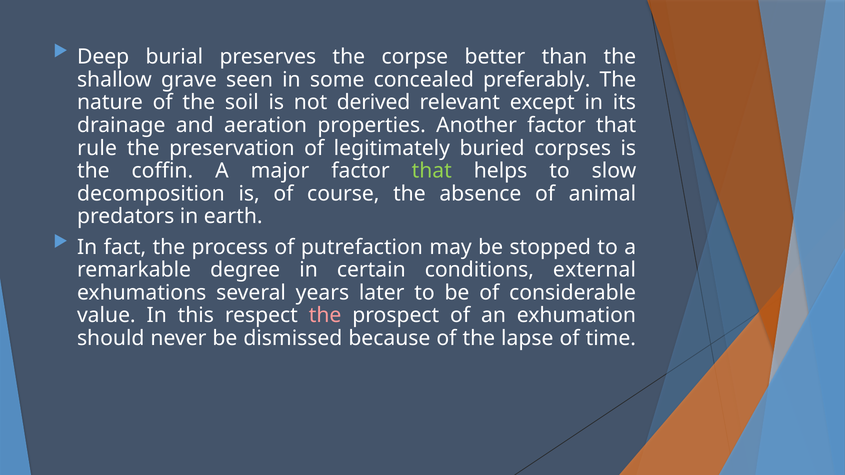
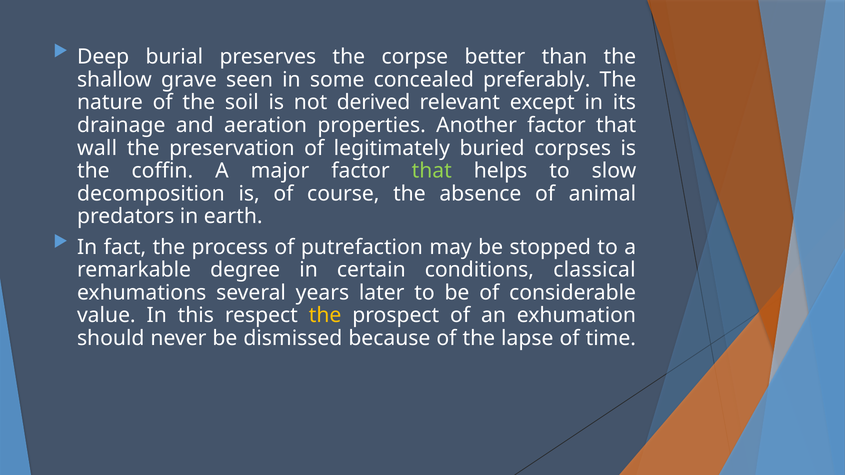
rule: rule -> wall (97, 148)
external: external -> classical (594, 270)
the colour: pink -> yellow (325, 316)
